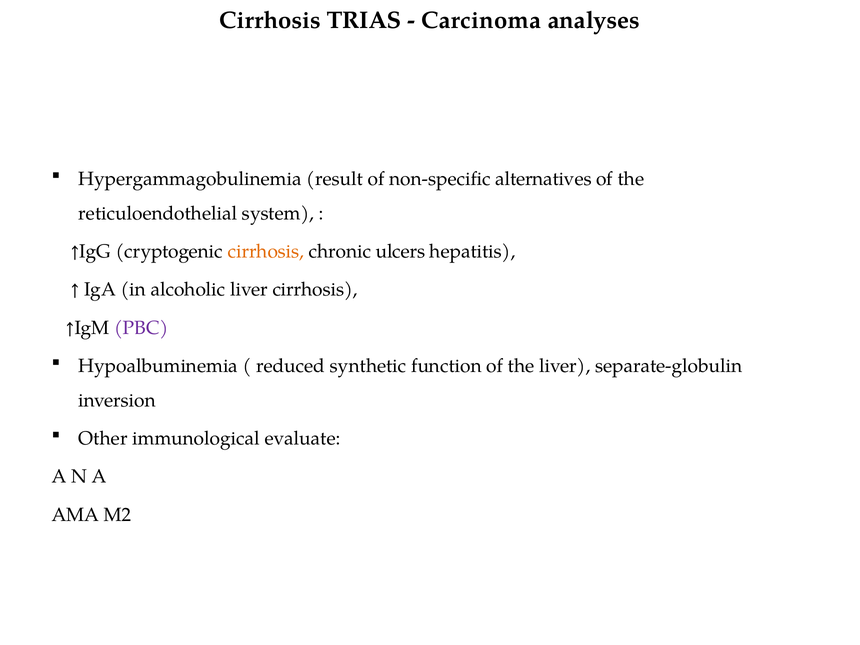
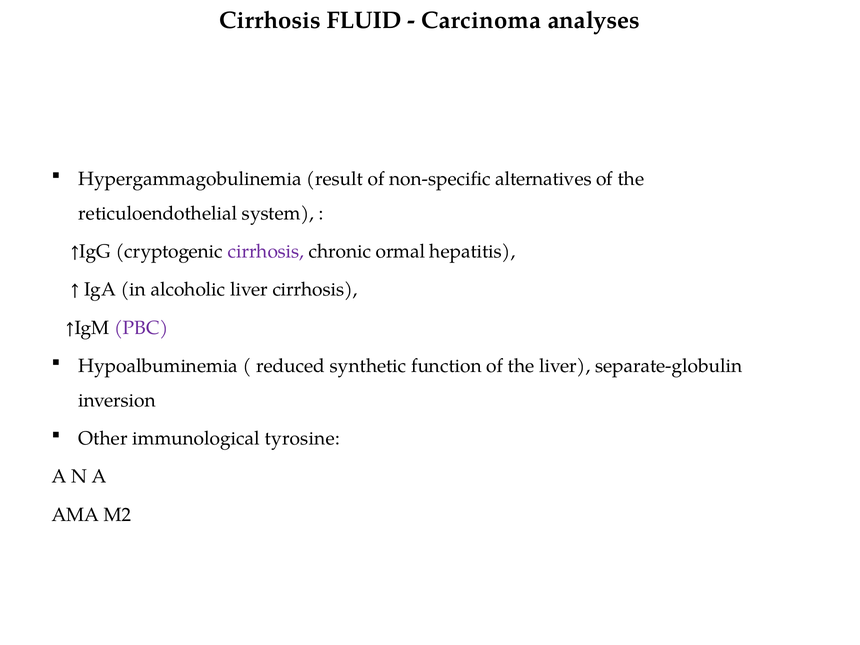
TRIAS: TRIAS -> FLUID (364, 20)
cirrhosis colour: orange -> purple (266, 251)
ulcers: ulcers -> ormal (400, 251)
evaluate: evaluate -> tyrosine (302, 438)
